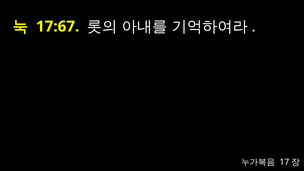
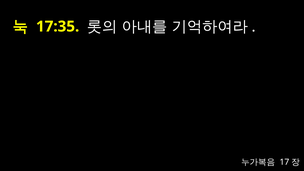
17:67: 17:67 -> 17:35 (58, 26)
